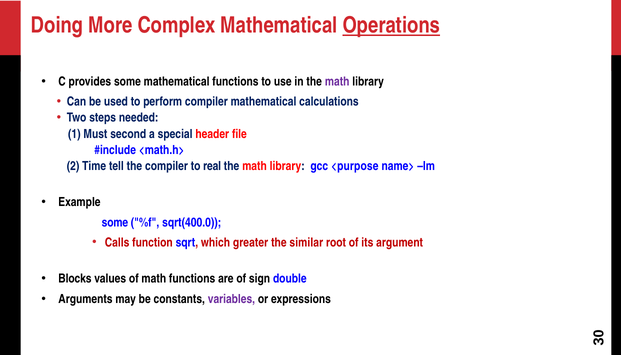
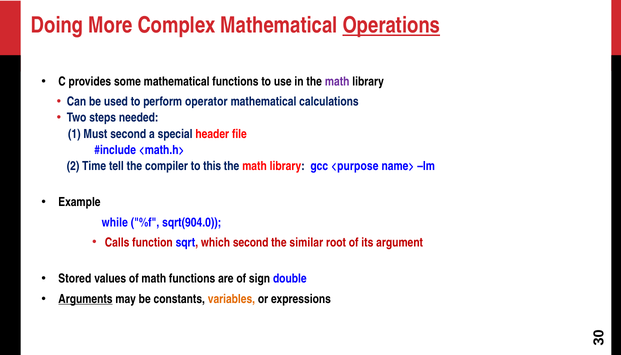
perform compiler: compiler -> operator (206, 102)
real: real -> this (212, 166)
some: some -> while (115, 222)
sqrt(400.0: sqrt(400.0 -> sqrt(904.0 (192, 222)
which greater: greater -> second (251, 242)
Blocks: Blocks -> Stored (75, 279)
Arguments underline: none -> present (85, 299)
variables colour: purple -> orange (231, 299)
